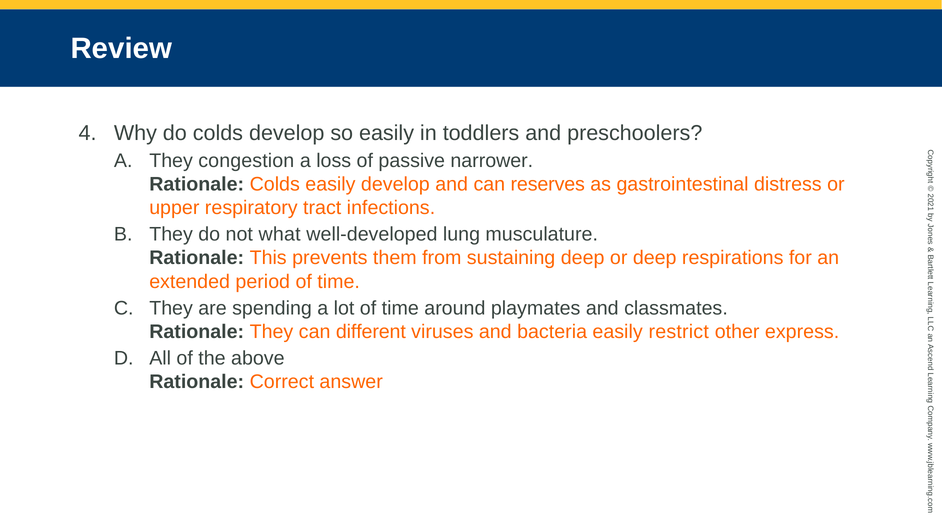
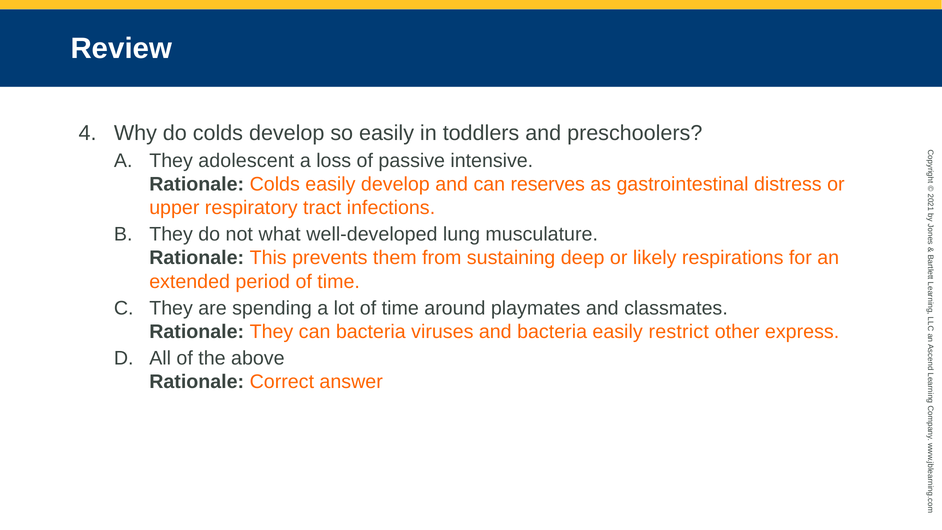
congestion: congestion -> adolescent (246, 161)
narrower: narrower -> intensive (492, 161)
or deep: deep -> likely (655, 258)
can different: different -> bacteria (371, 332)
